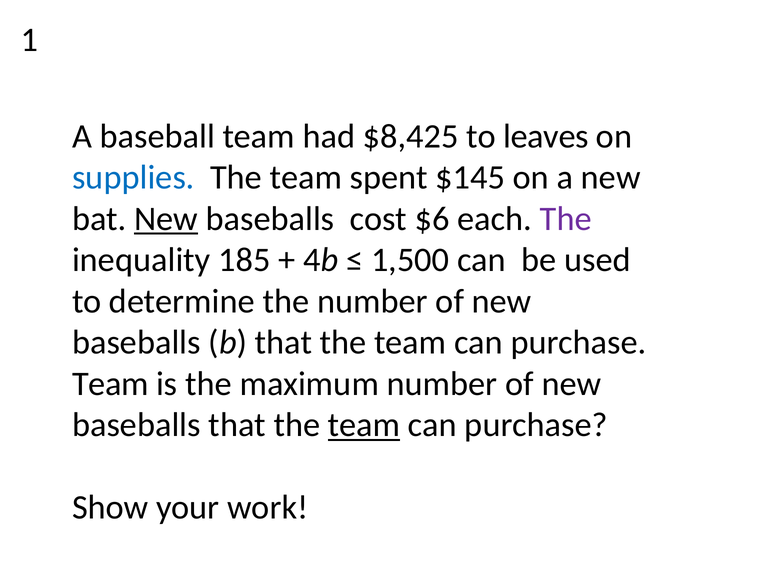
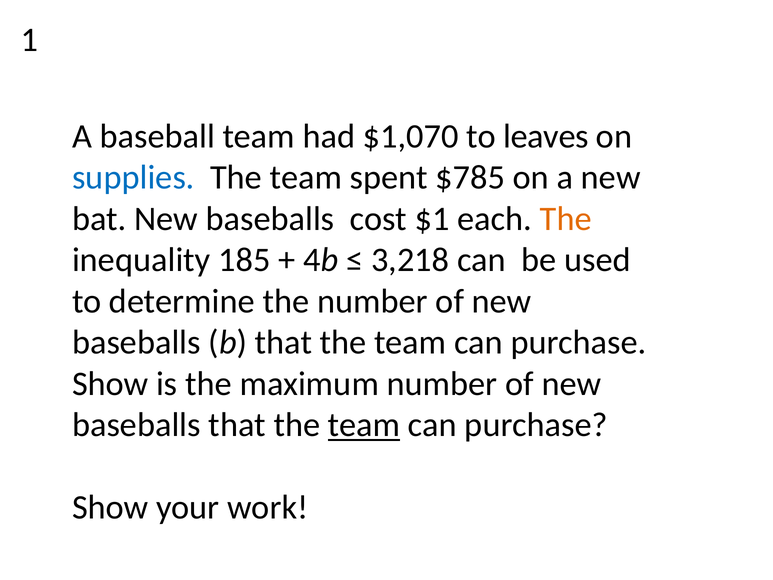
$8,425: $8,425 -> $1,070 (411, 136)
$145: $145 -> $785 (470, 178)
New underline: present -> none (166, 219)
$6: $6 -> $1 (432, 219)
The colour: purple -> orange (566, 219)
1,500: 1,500 -> 3,218 (410, 260)
Team: Team -> Show (110, 384)
